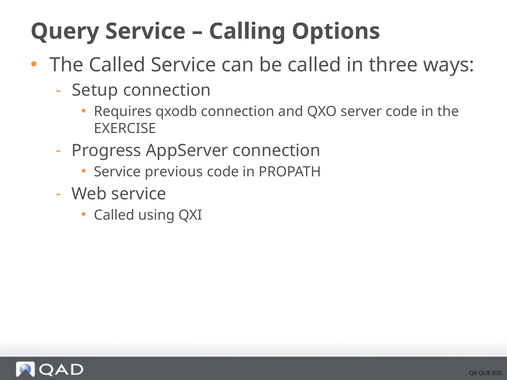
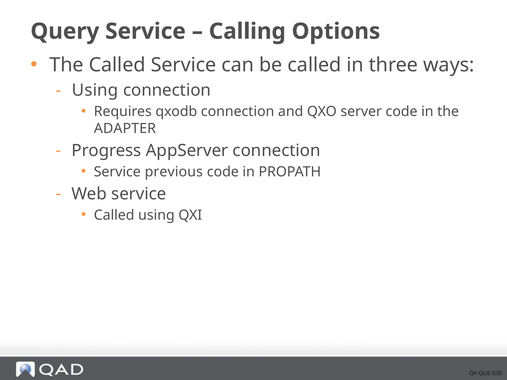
Setup: Setup -> Using (95, 90)
EXERCISE: EXERCISE -> ADAPTER (125, 128)
